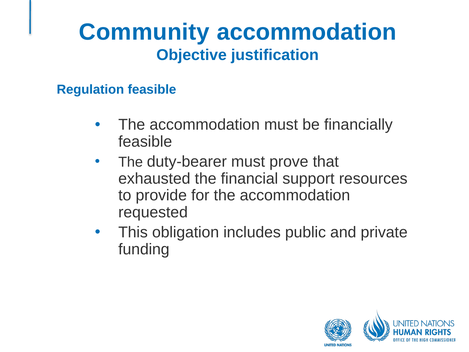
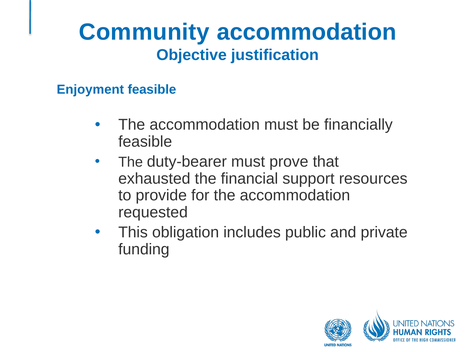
Regulation: Regulation -> Enjoyment (90, 89)
